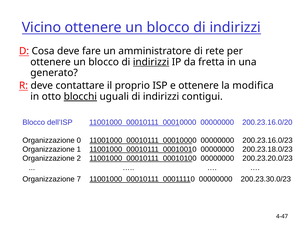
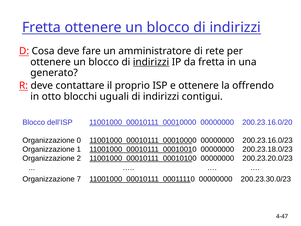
Vicino: Vicino -> Fretta (42, 27)
modifica: modifica -> offrendo (253, 86)
blocchi underline: present -> none (80, 96)
